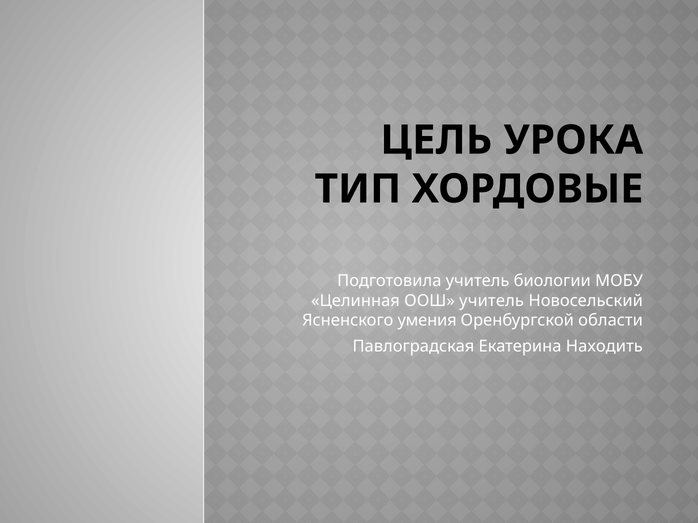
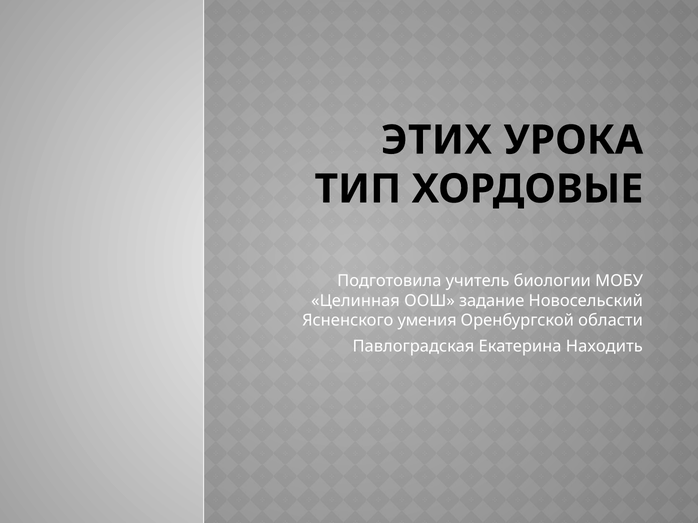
ЦЕЛЬ: ЦЕЛЬ -> ЭТИХ (436, 140)
ООШ учитель: учитель -> задание (492, 301)
